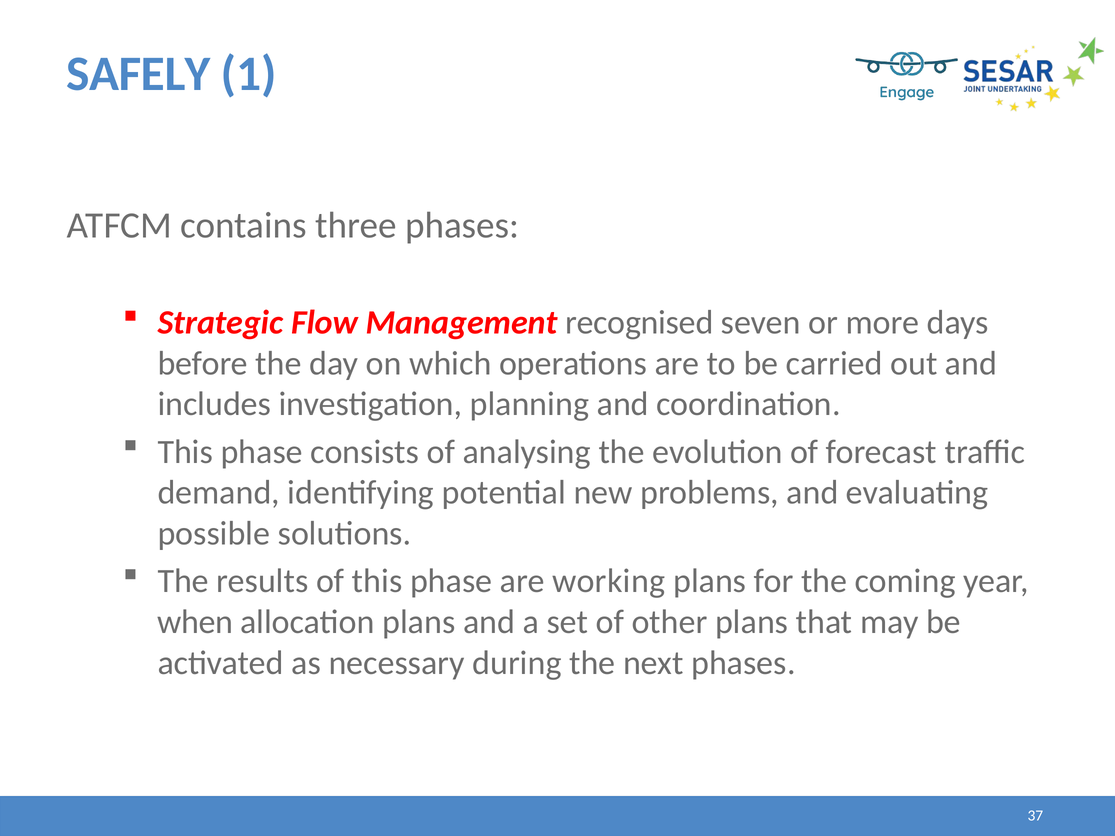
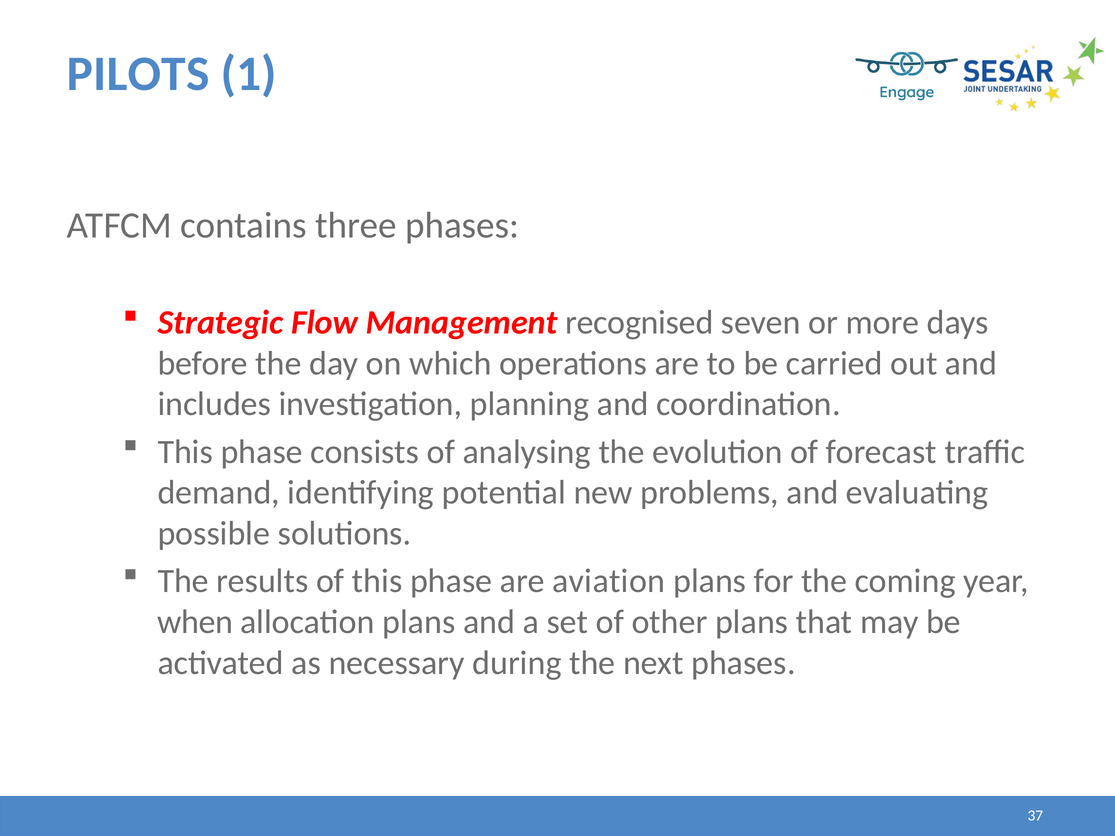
SAFELY: SAFELY -> PILOTS (138, 74)
working: working -> aviation (609, 581)
